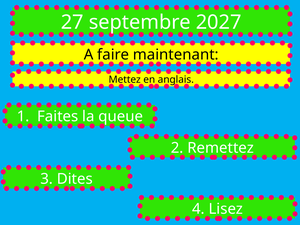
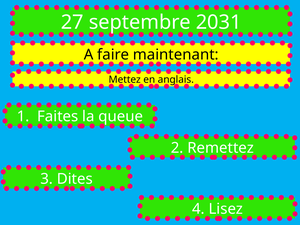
2027: 2027 -> 2031 (219, 22)
